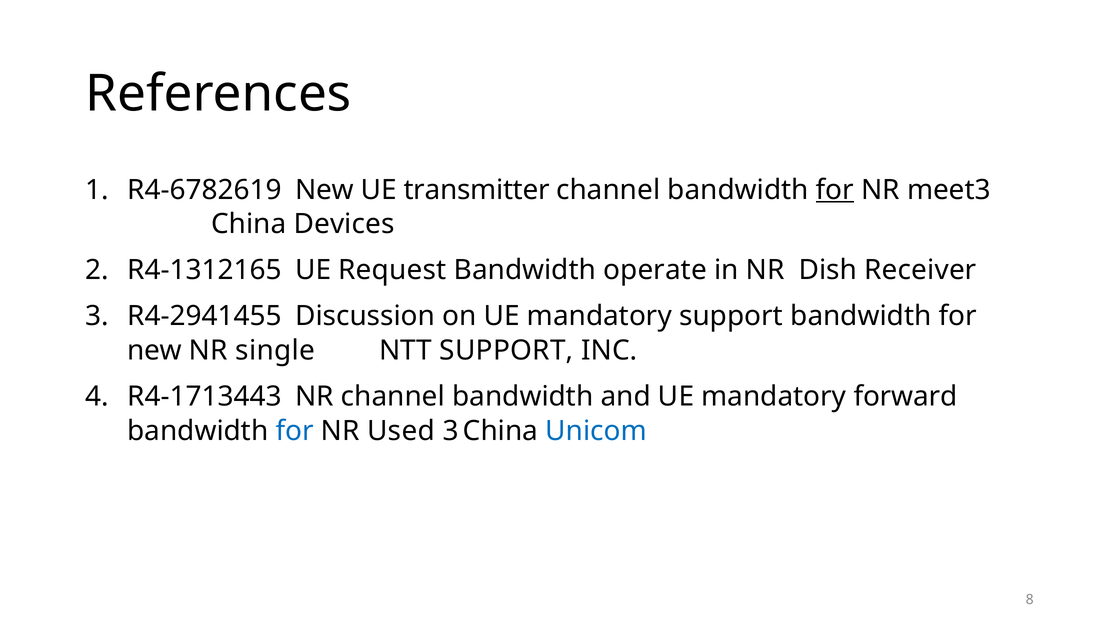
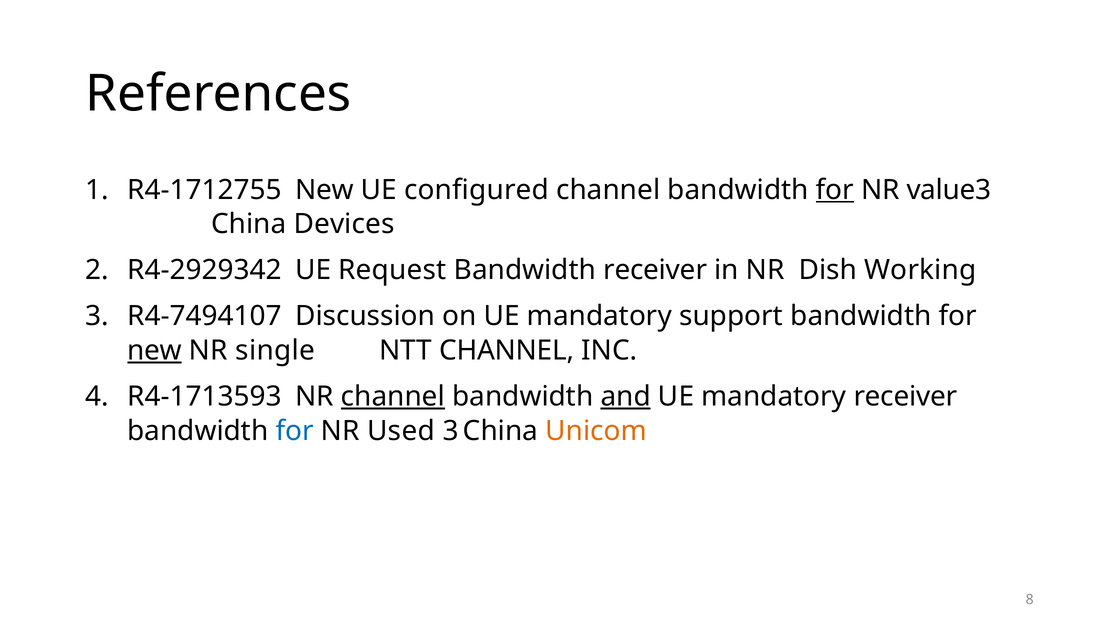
R4-6782619: R4-6782619 -> R4-1712755 (204, 190)
transmitter: transmitter -> configured (476, 190)
meet3: meet3 -> value3 (949, 190)
R4-1312165: R4-1312165 -> R4-2929342 (204, 270)
Bandwidth operate: operate -> receiver (655, 270)
Receiver: Receiver -> Working (920, 270)
R4-2941455: R4-2941455 -> R4-7494107 (204, 316)
new underline: none -> present (155, 351)
NTT SUPPORT: SUPPORT -> CHANNEL (507, 351)
R4-1713443: R4-1713443 -> R4-1713593 (204, 397)
channel underline: none -> present (393, 397)
and underline: none -> present (626, 397)
mandatory forward: forward -> receiver (906, 397)
Unicom colour: blue -> orange (596, 431)
